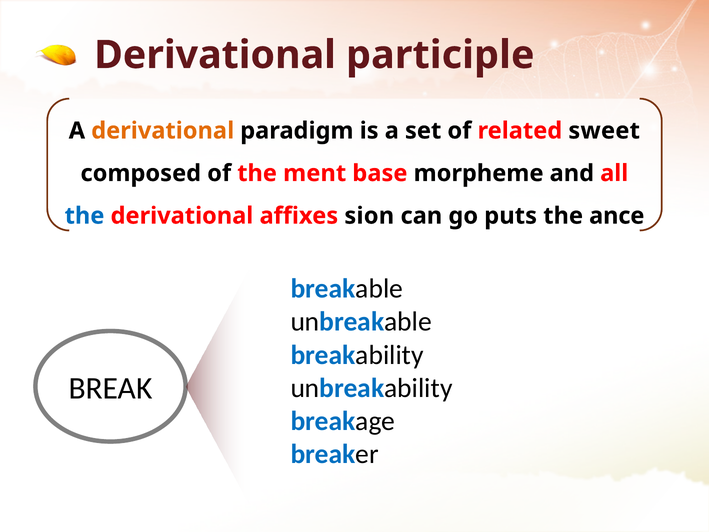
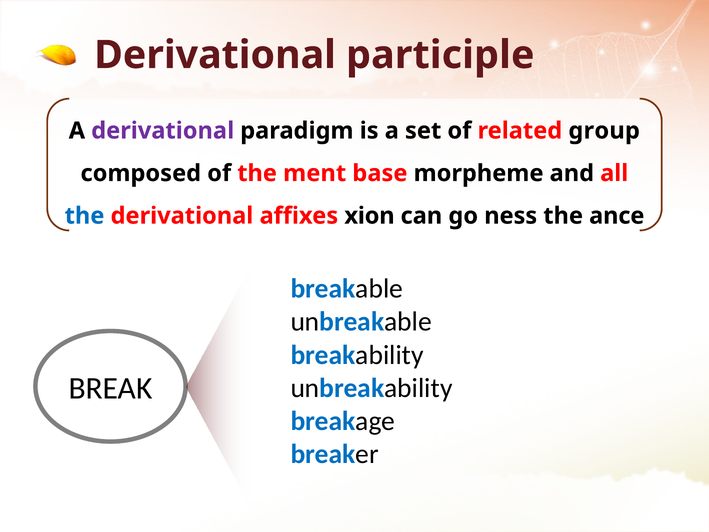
derivational colour: orange -> purple (163, 131)
sweet: sweet -> group (604, 131)
sion: sion -> xion (369, 216)
puts: puts -> ness (511, 216)
